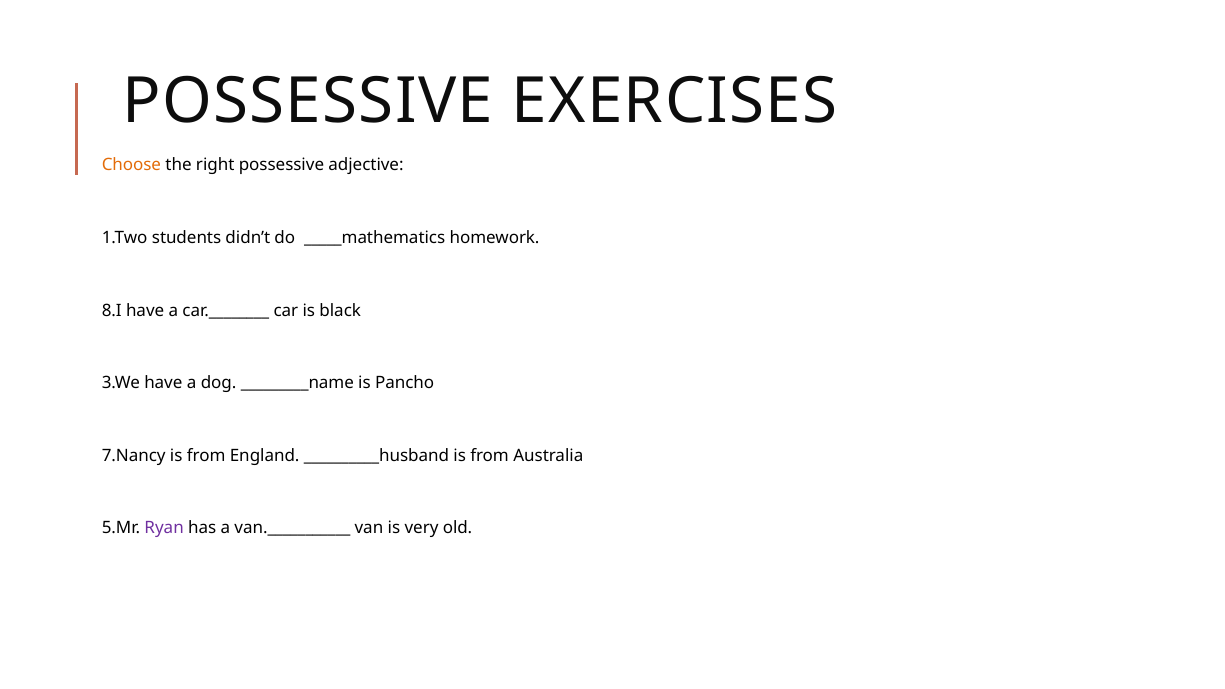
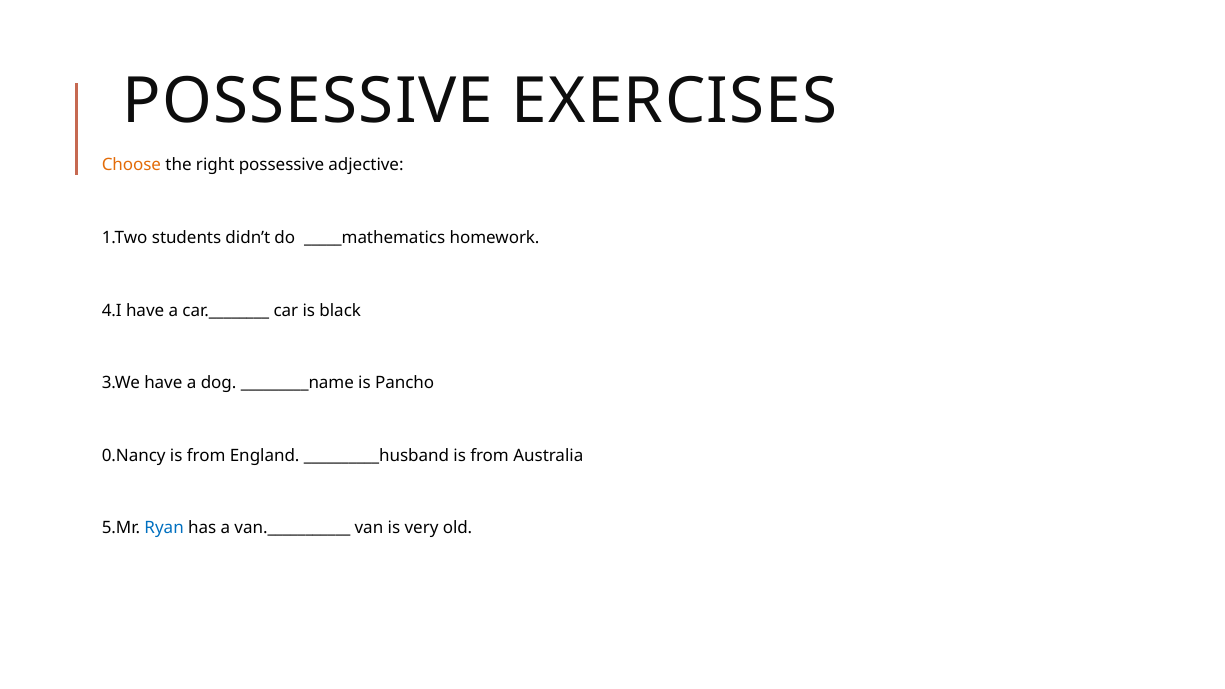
8.I: 8.I -> 4.I (112, 311)
7.Nancy: 7.Nancy -> 0.Nancy (134, 456)
Ryan colour: purple -> blue (164, 528)
